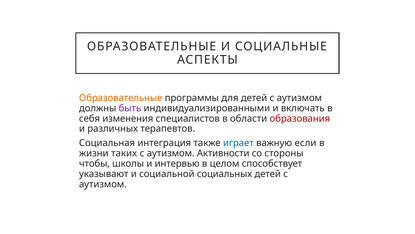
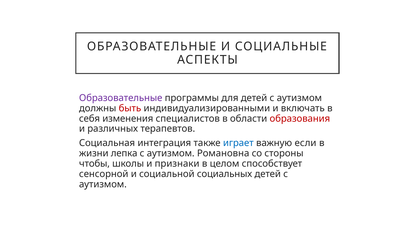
Образовательные colour: orange -> purple (121, 98)
быть colour: purple -> red (130, 108)
таких: таких -> лепка (124, 153)
Активности: Активности -> Романовна (223, 153)
интервью: интервью -> признаки (177, 163)
указывают: указывают -> сенсорной (104, 173)
